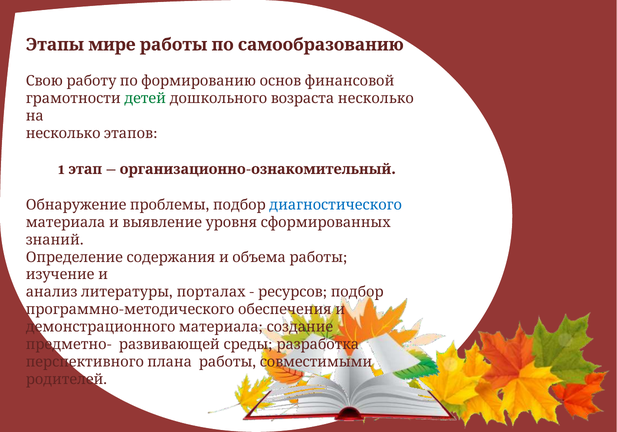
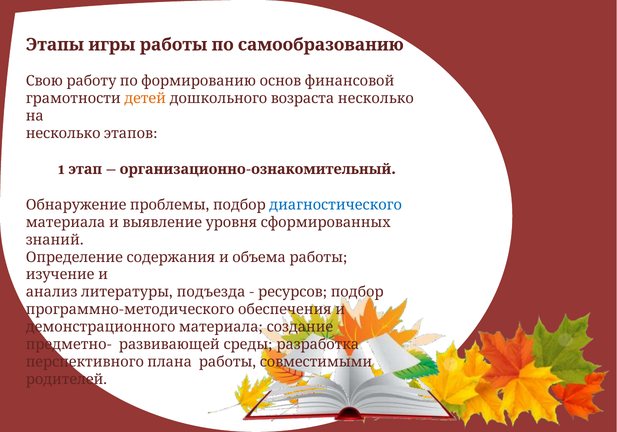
мире: мире -> игры (112, 45)
детей colour: green -> orange (145, 98)
порталах: порталах -> подъезда (211, 292)
